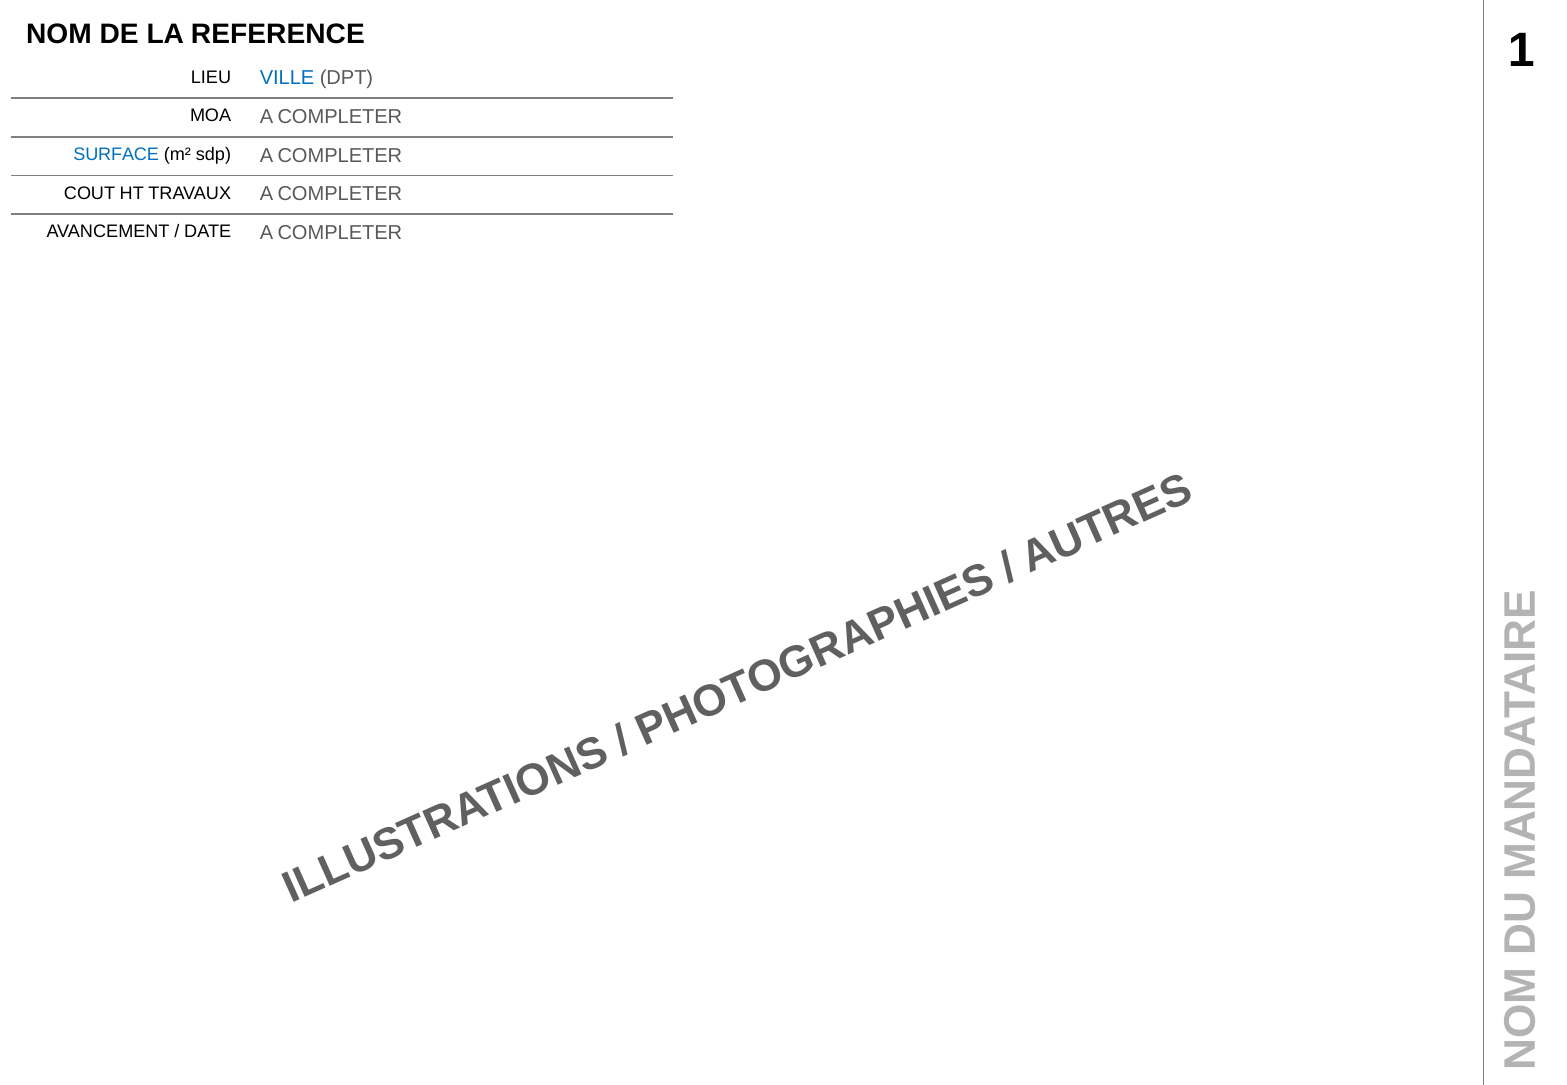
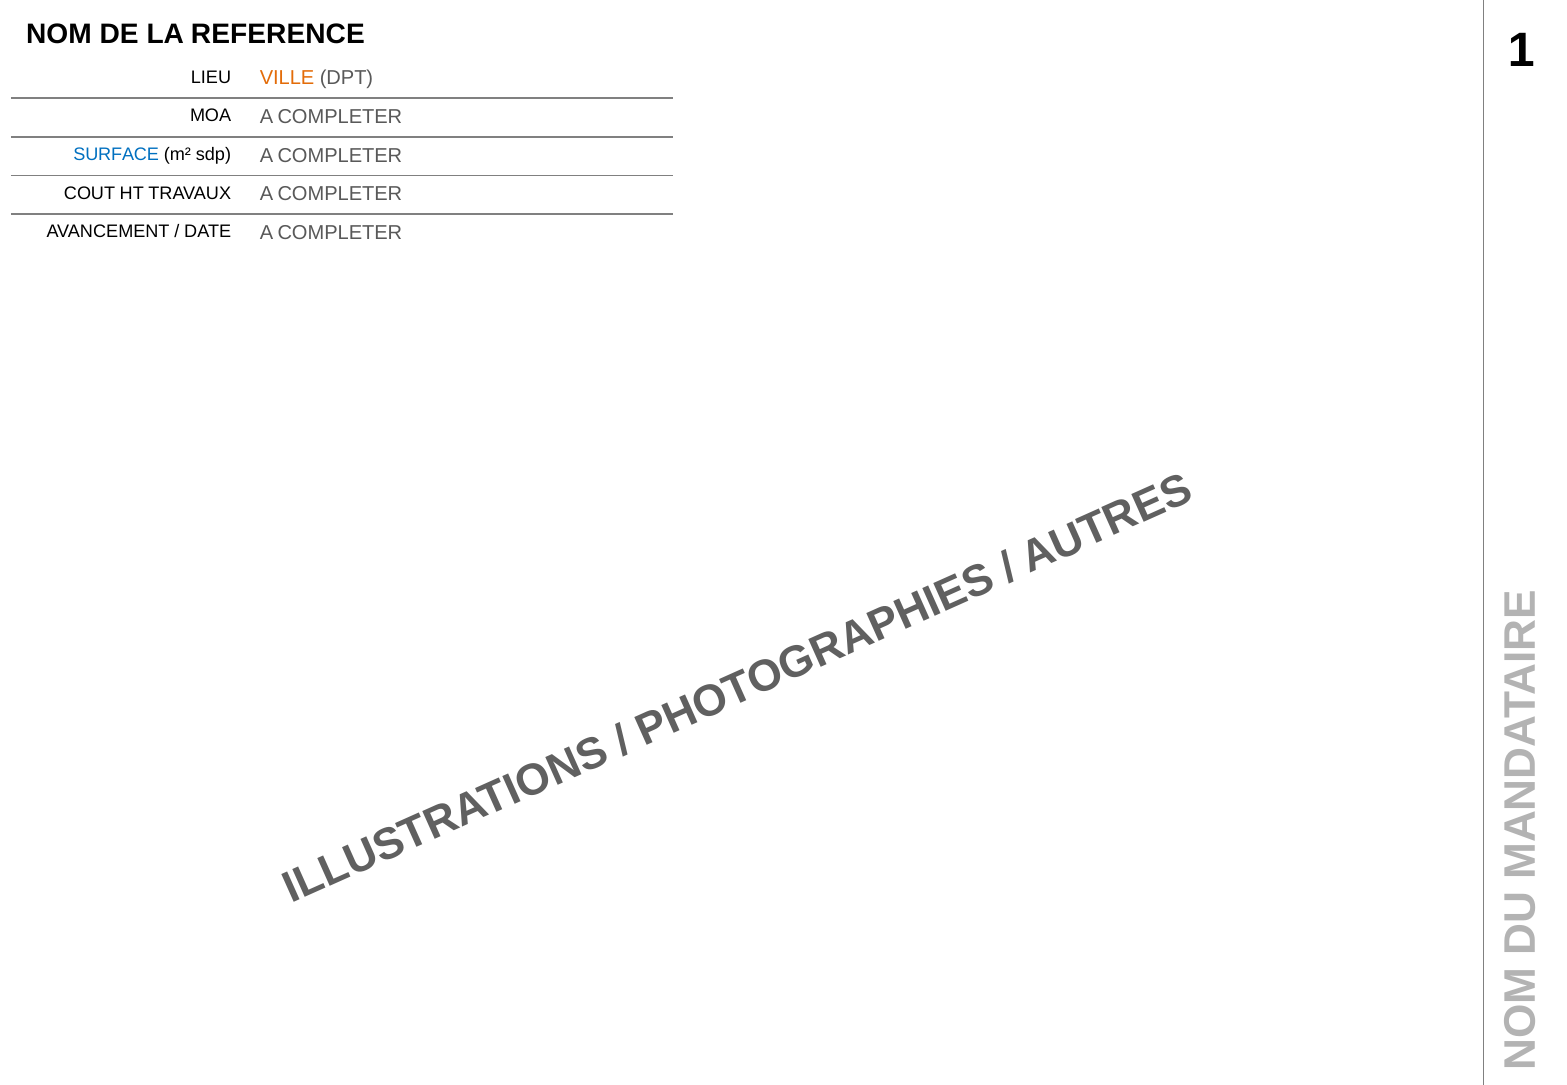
VILLE colour: blue -> orange (287, 78)
